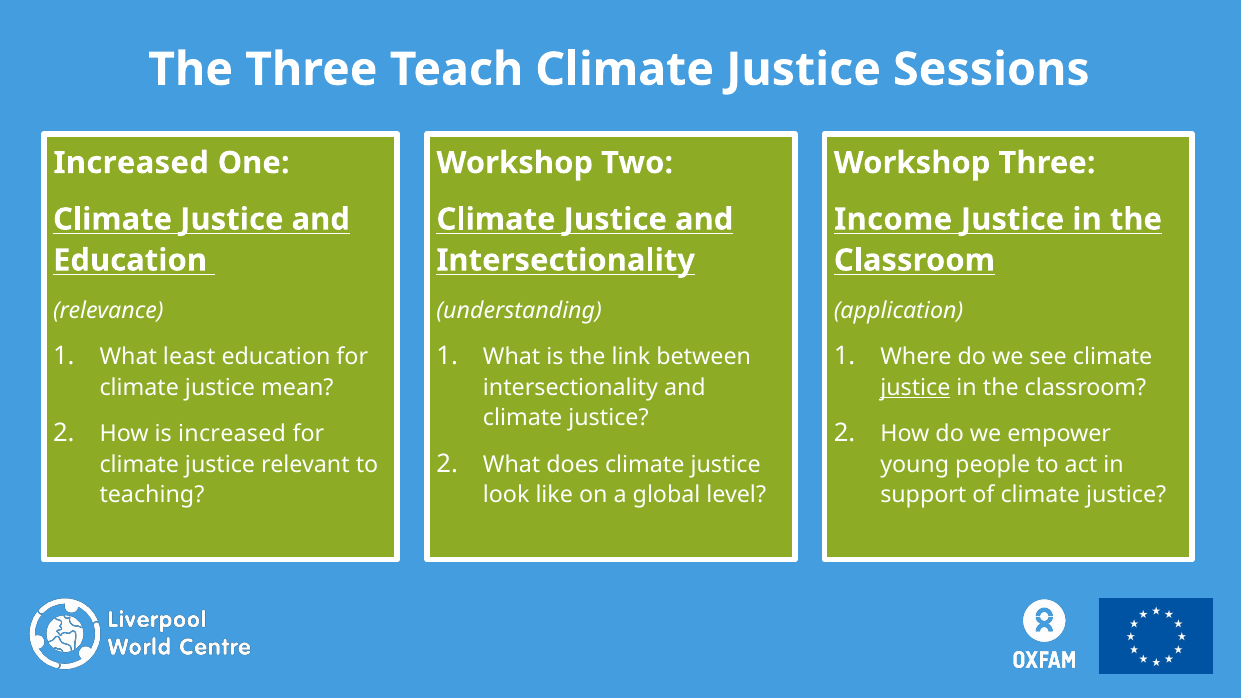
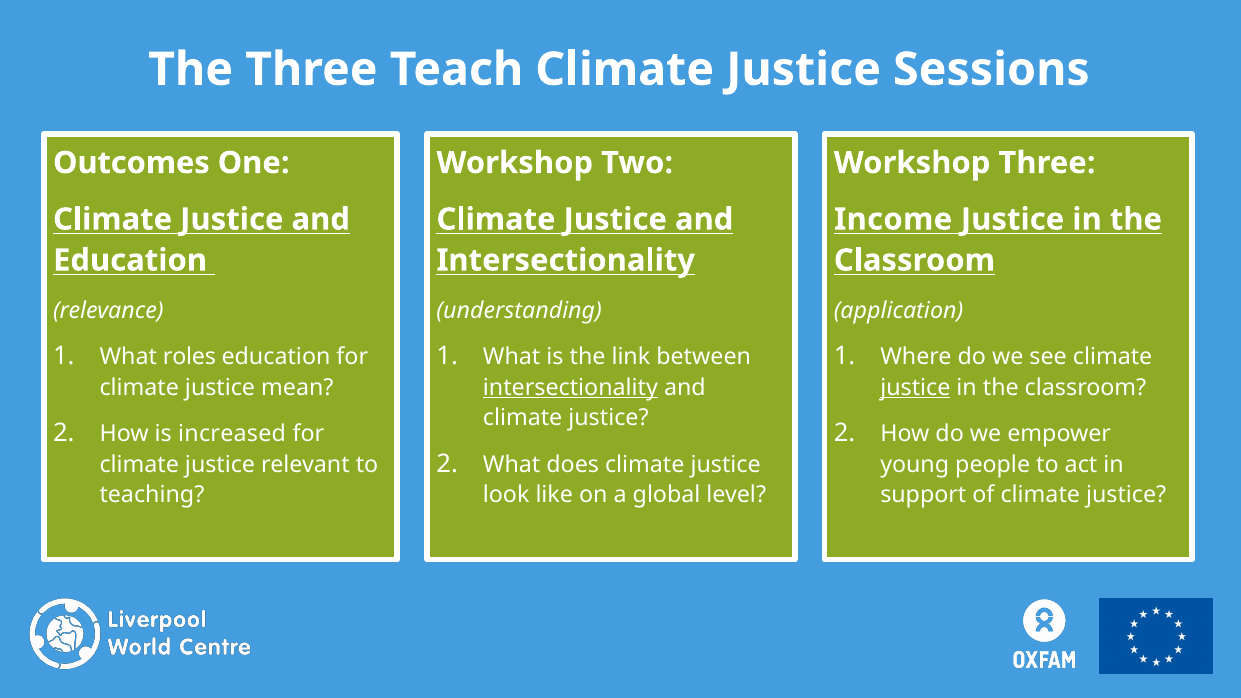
Increased: Increased -> Outcomes (131, 163)
least: least -> roles (189, 357)
intersectionality underline: none -> present (570, 388)
